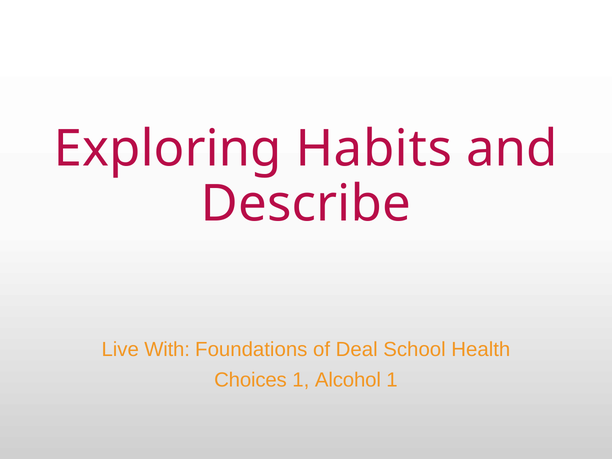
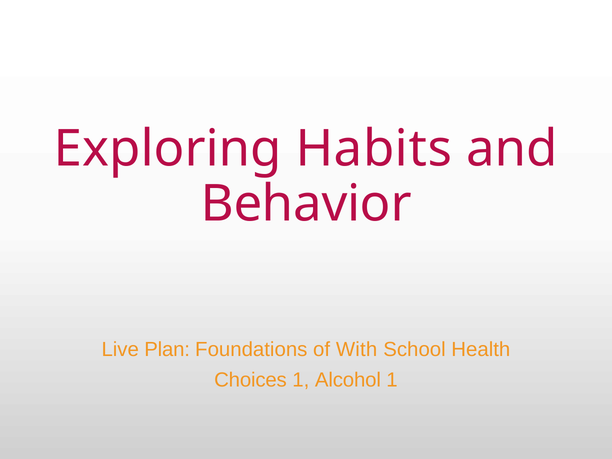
Describe: Describe -> Behavior (306, 204)
With: With -> Plan (167, 350)
Deal: Deal -> With (357, 350)
